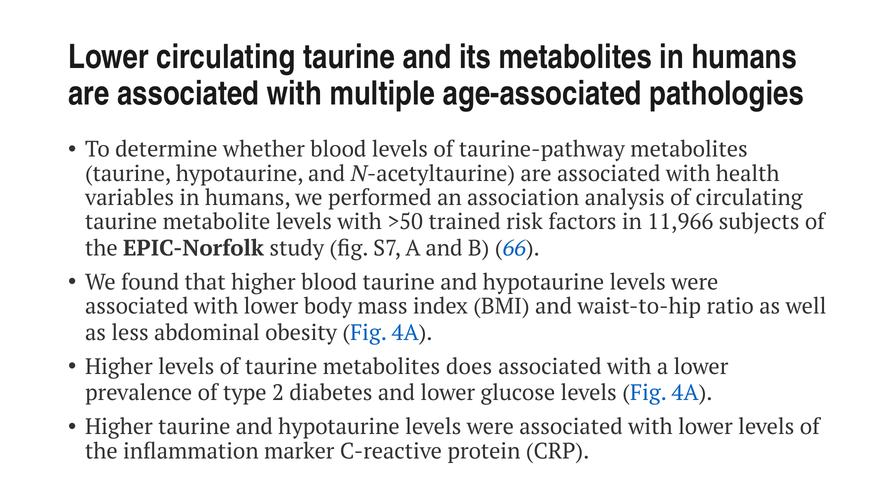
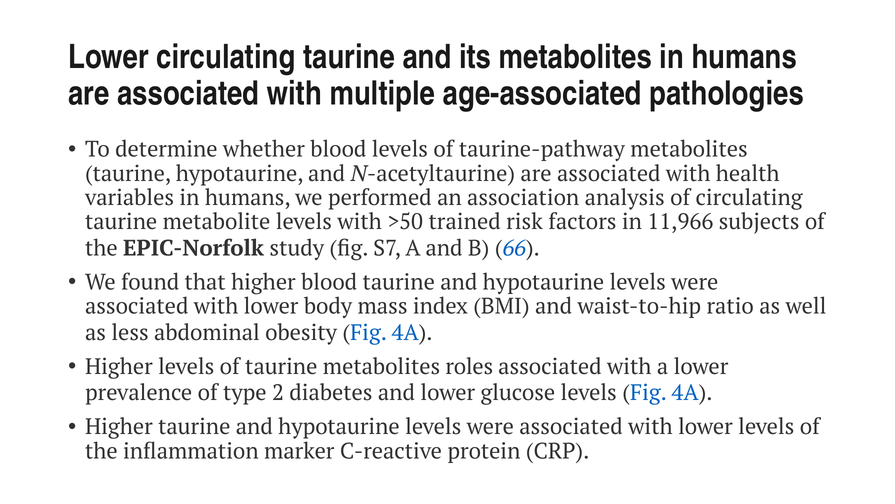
does: does -> roles (469, 366)
